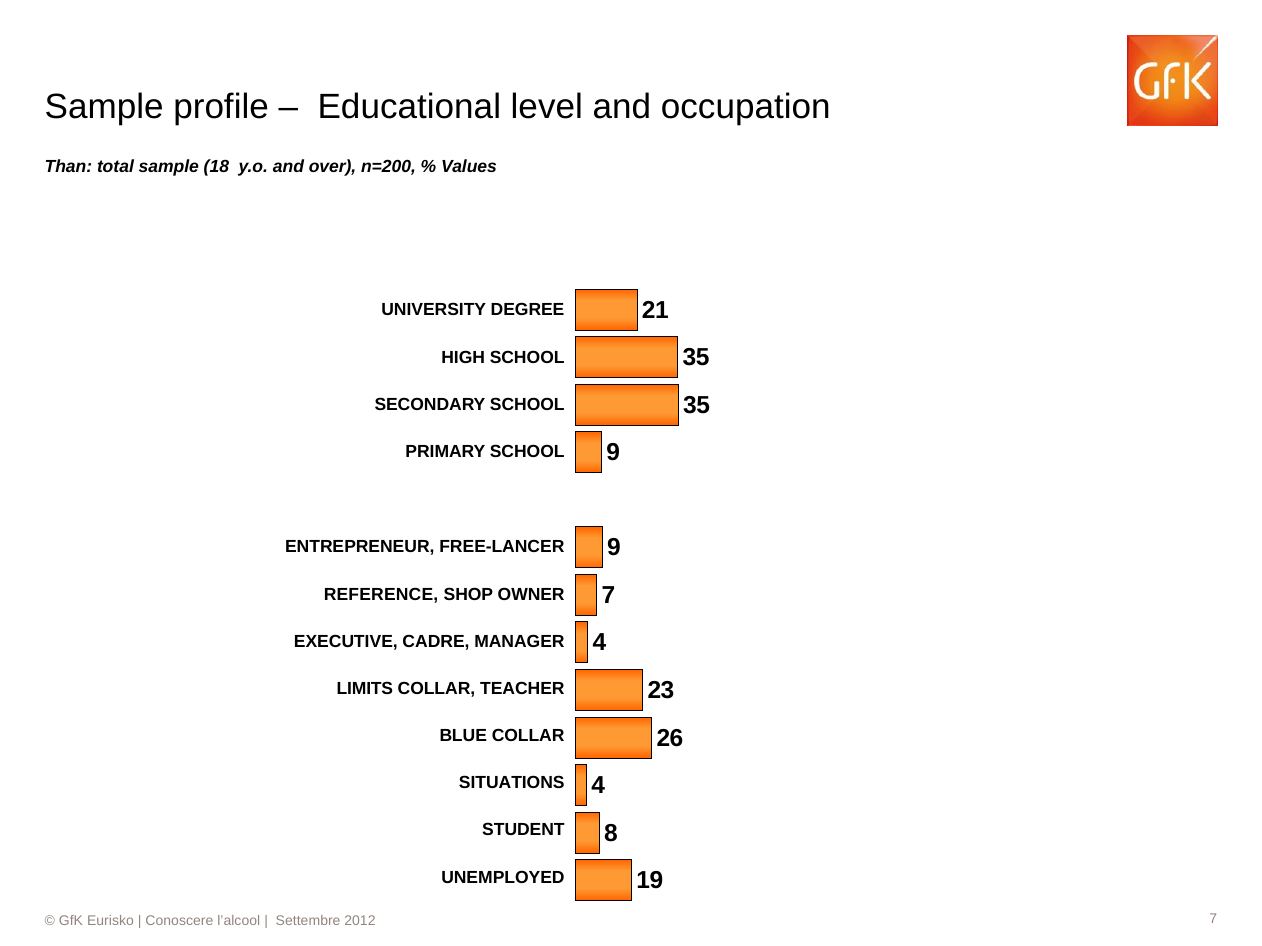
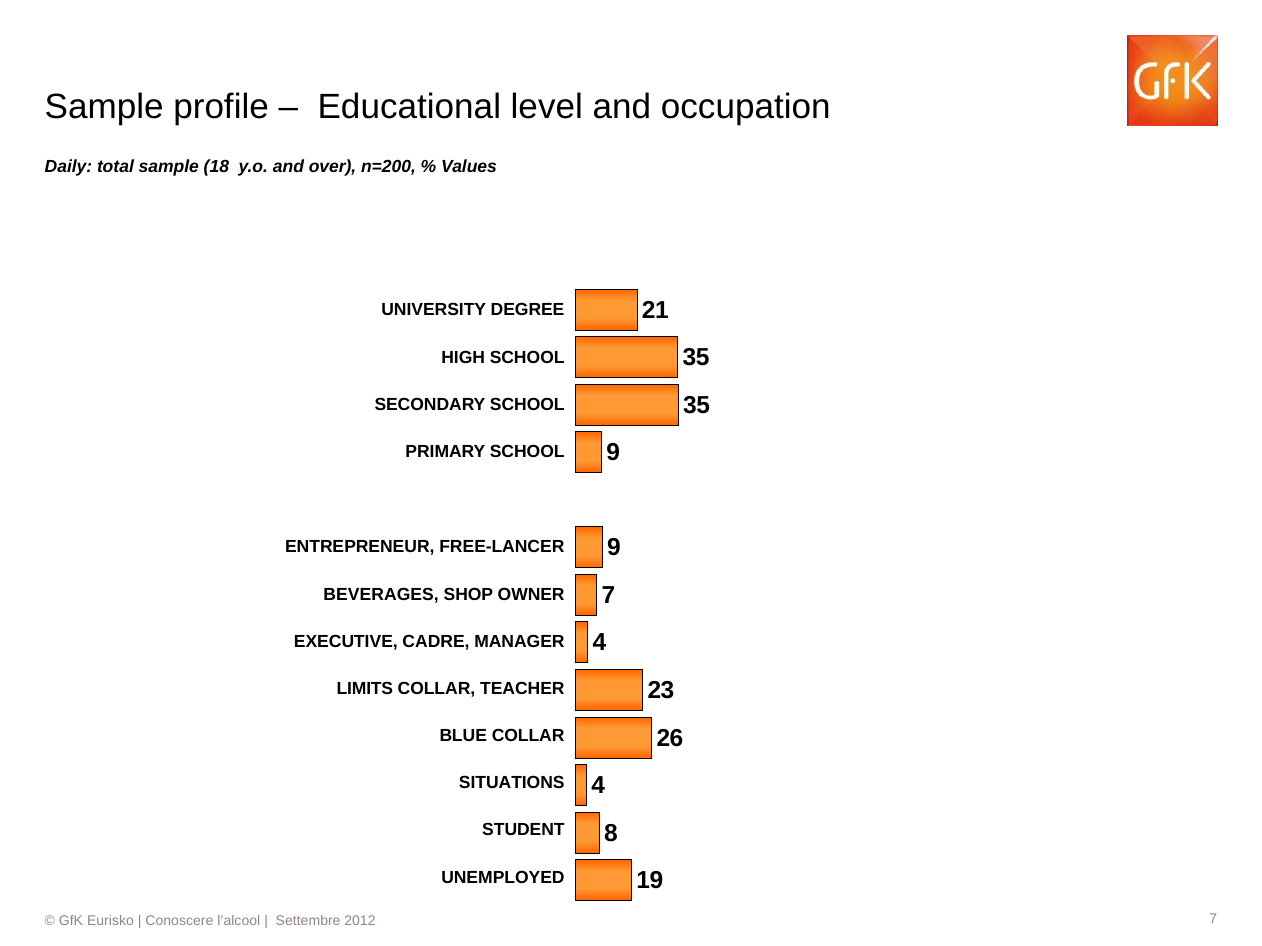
Than: Than -> Daily (68, 167)
REFERENCE: REFERENCE -> BEVERAGES (381, 595)
